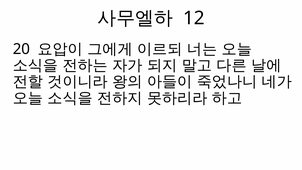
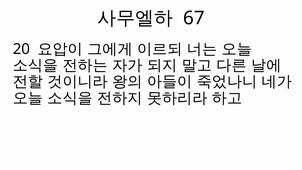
12: 12 -> 67 (194, 18)
